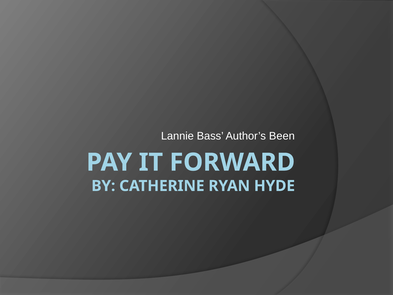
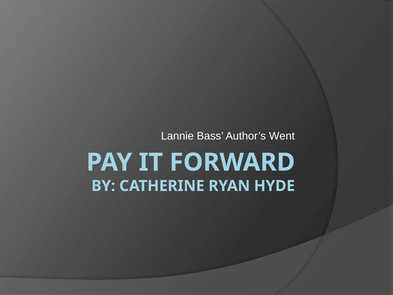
Been: Been -> Went (282, 136)
